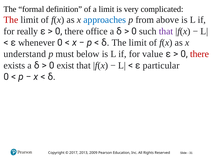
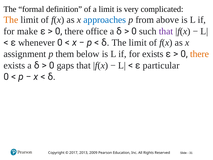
The colour: red -> orange (11, 20)
really: really -> make (27, 31)
understand: understand -> assignment (25, 54)
must: must -> them (65, 54)
for value: value -> exists (153, 54)
there colour: red -> orange (200, 54)
exist: exist -> gaps (65, 65)
